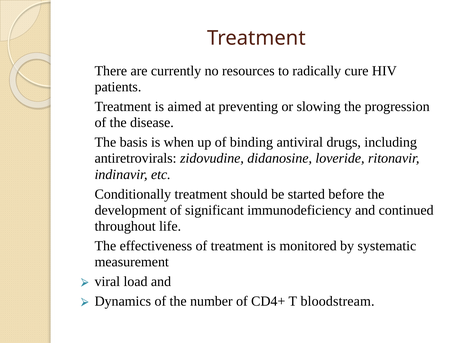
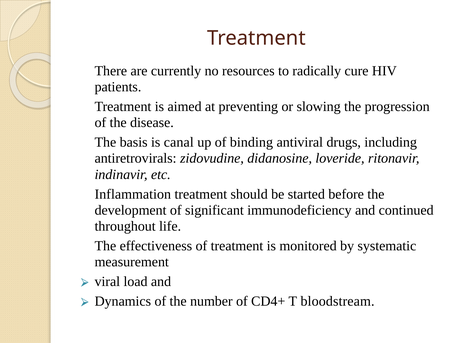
when: when -> canal (179, 142)
Conditionally: Conditionally -> Inflammation (133, 194)
